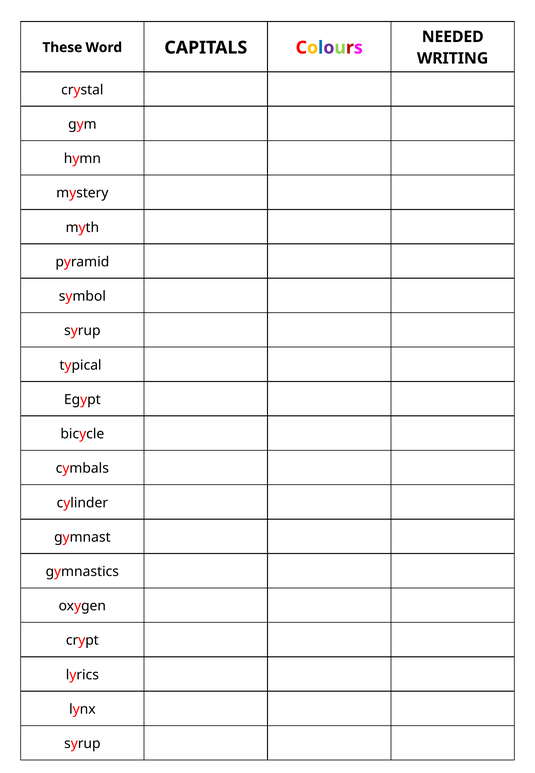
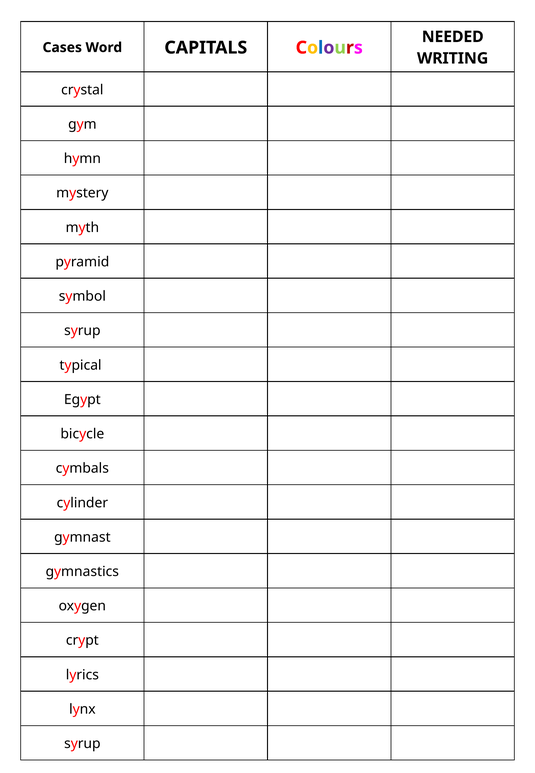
These: These -> Cases (62, 47)
